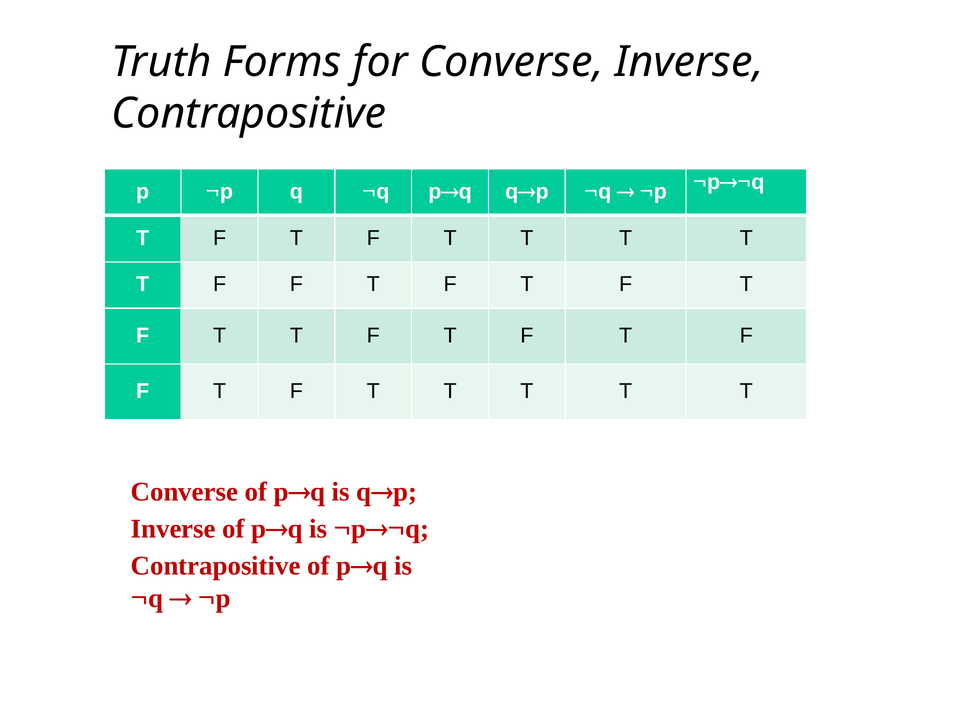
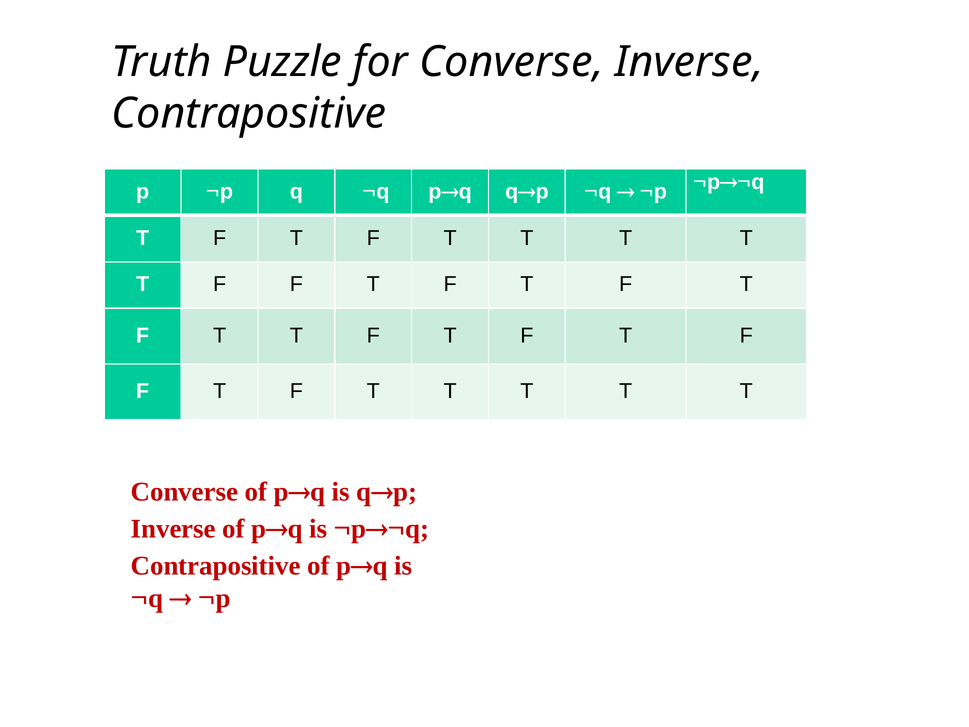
Forms: Forms -> Puzzle (282, 62)
